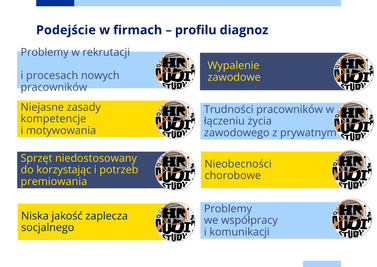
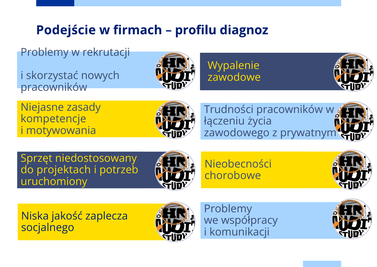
procesach: procesach -> skorzystać (52, 76)
korzystając: korzystając -> projektach (64, 170)
premiowania: premiowania -> uruchomiony (54, 181)
